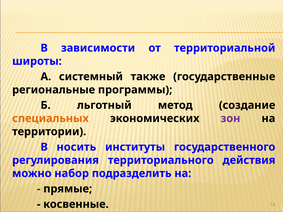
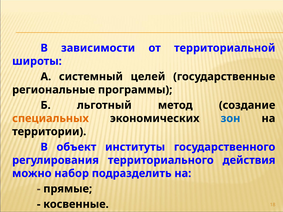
также: также -> целей (148, 77)
зон colour: purple -> blue (231, 119)
носить: носить -> объект (76, 147)
